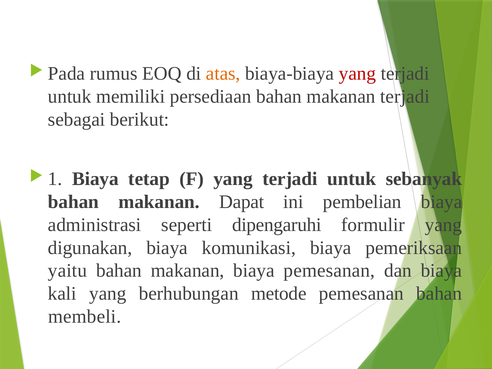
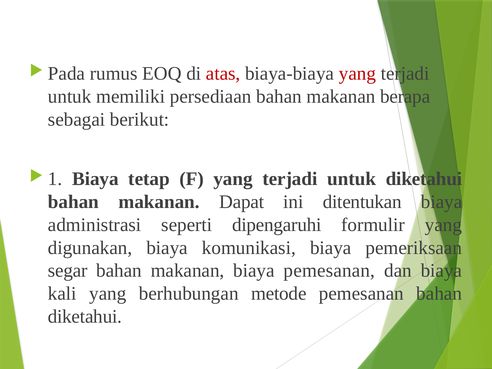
atas colour: orange -> red (223, 74)
makanan terjadi: terjadi -> berapa (405, 97)
untuk sebanyak: sebanyak -> diketahui (424, 179)
pembelian: pembelian -> ditentukan (362, 202)
yaitu: yaitu -> segar (68, 271)
membeli: membeli -> diketahui (85, 316)
